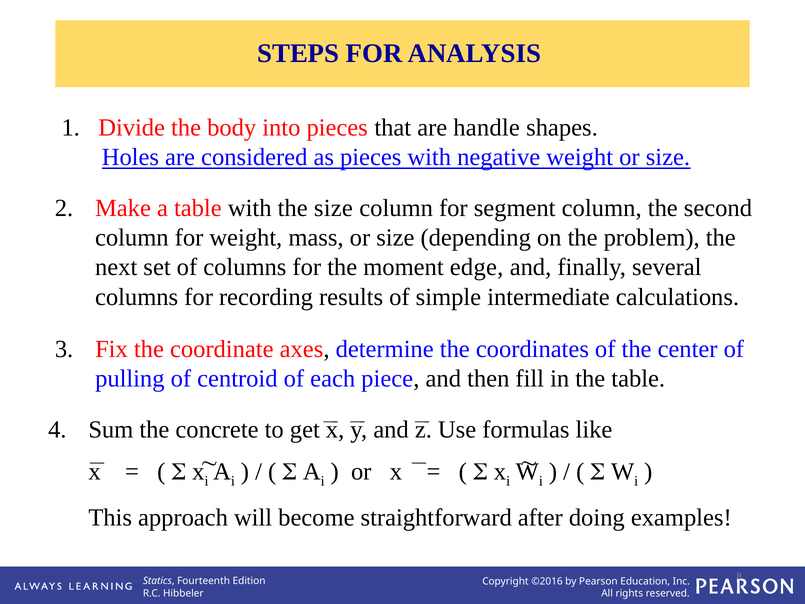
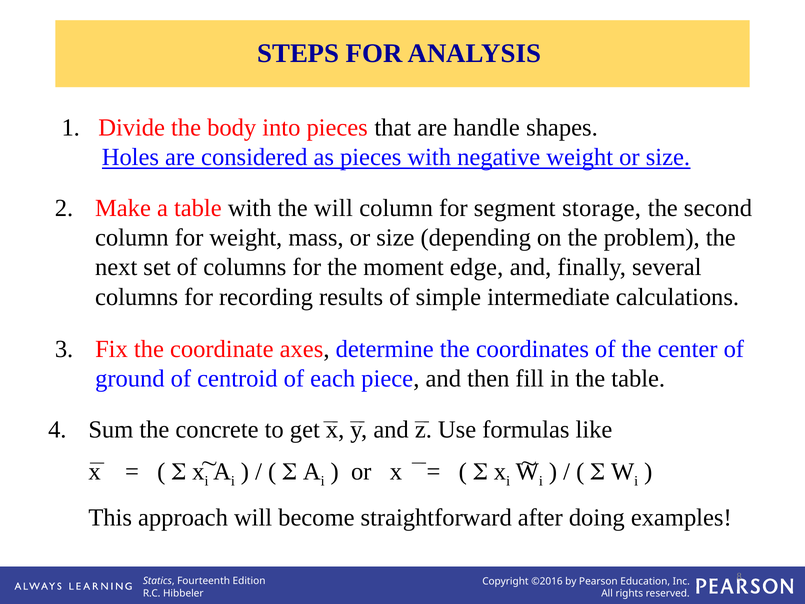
the size: size -> will (333, 208)
segment column: column -> storage (602, 208)
pulling: pulling -> ground (130, 379)
